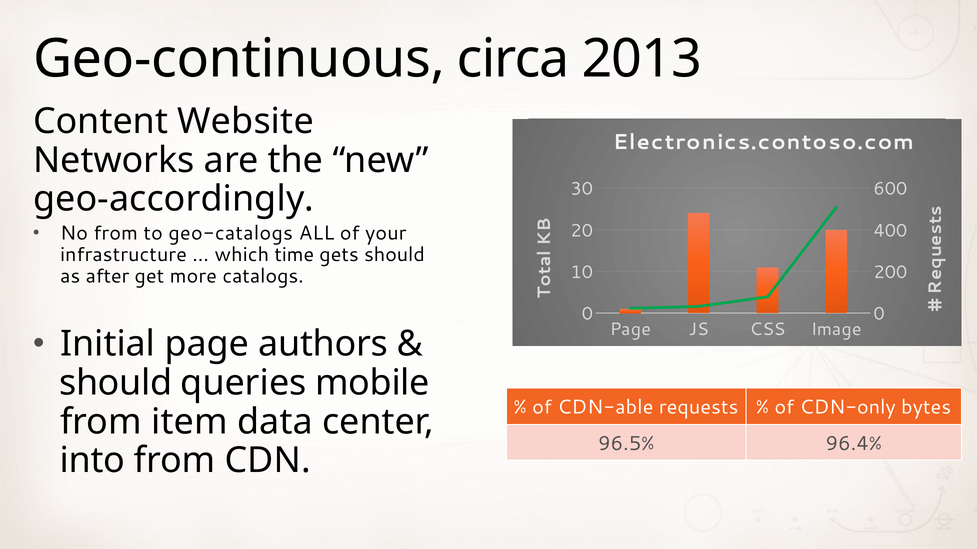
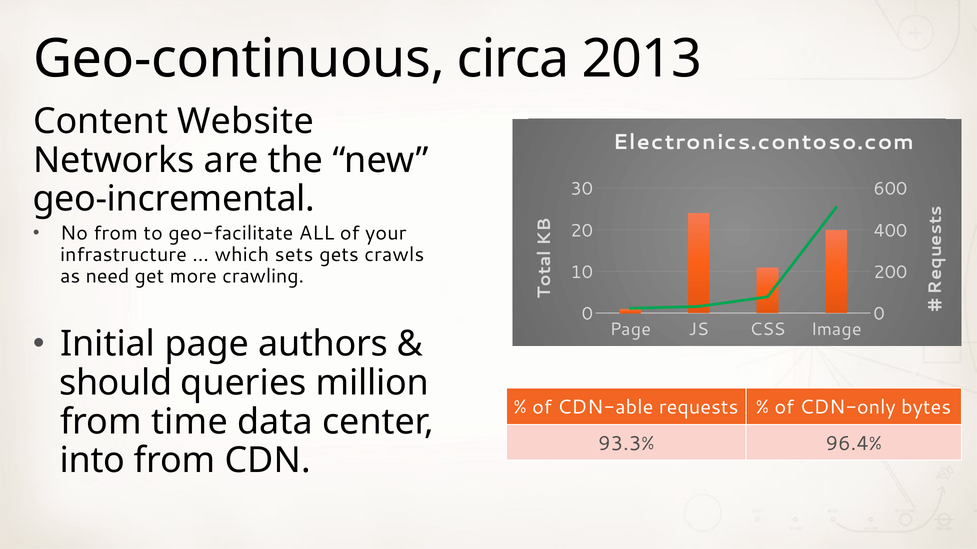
geo-accordingly: geo-accordingly -> geo-incremental (174, 199)
geo-catalogs: geo-catalogs -> geo-facilitate (231, 234)
time: time -> sets (294, 255)
gets should: should -> crawls (394, 255)
after: after -> need (107, 277)
catalogs: catalogs -> crawling (263, 277)
mobile: mobile -> million (372, 383)
item: item -> time (189, 422)
96.5%: 96.5% -> 93.3% (626, 444)
